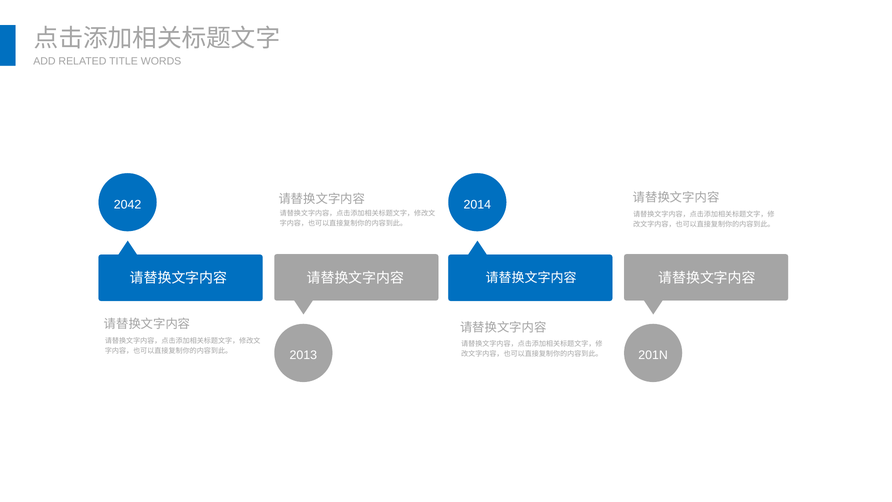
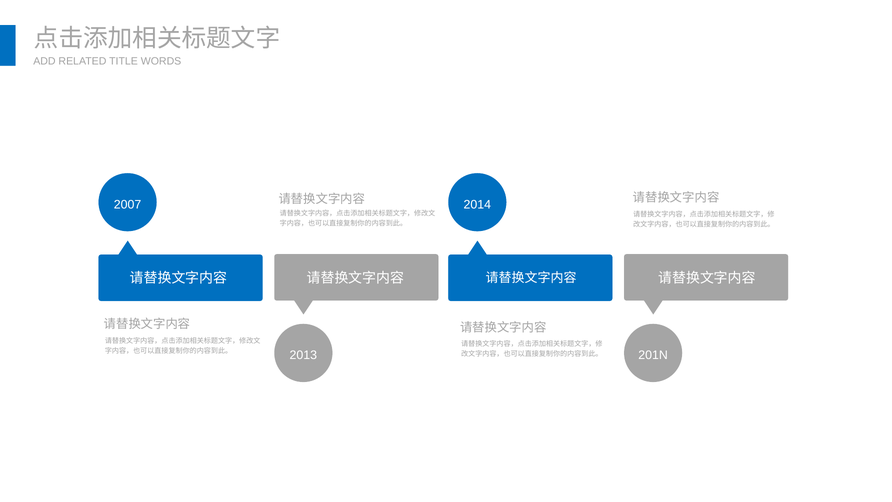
2042: 2042 -> 2007 (128, 204)
